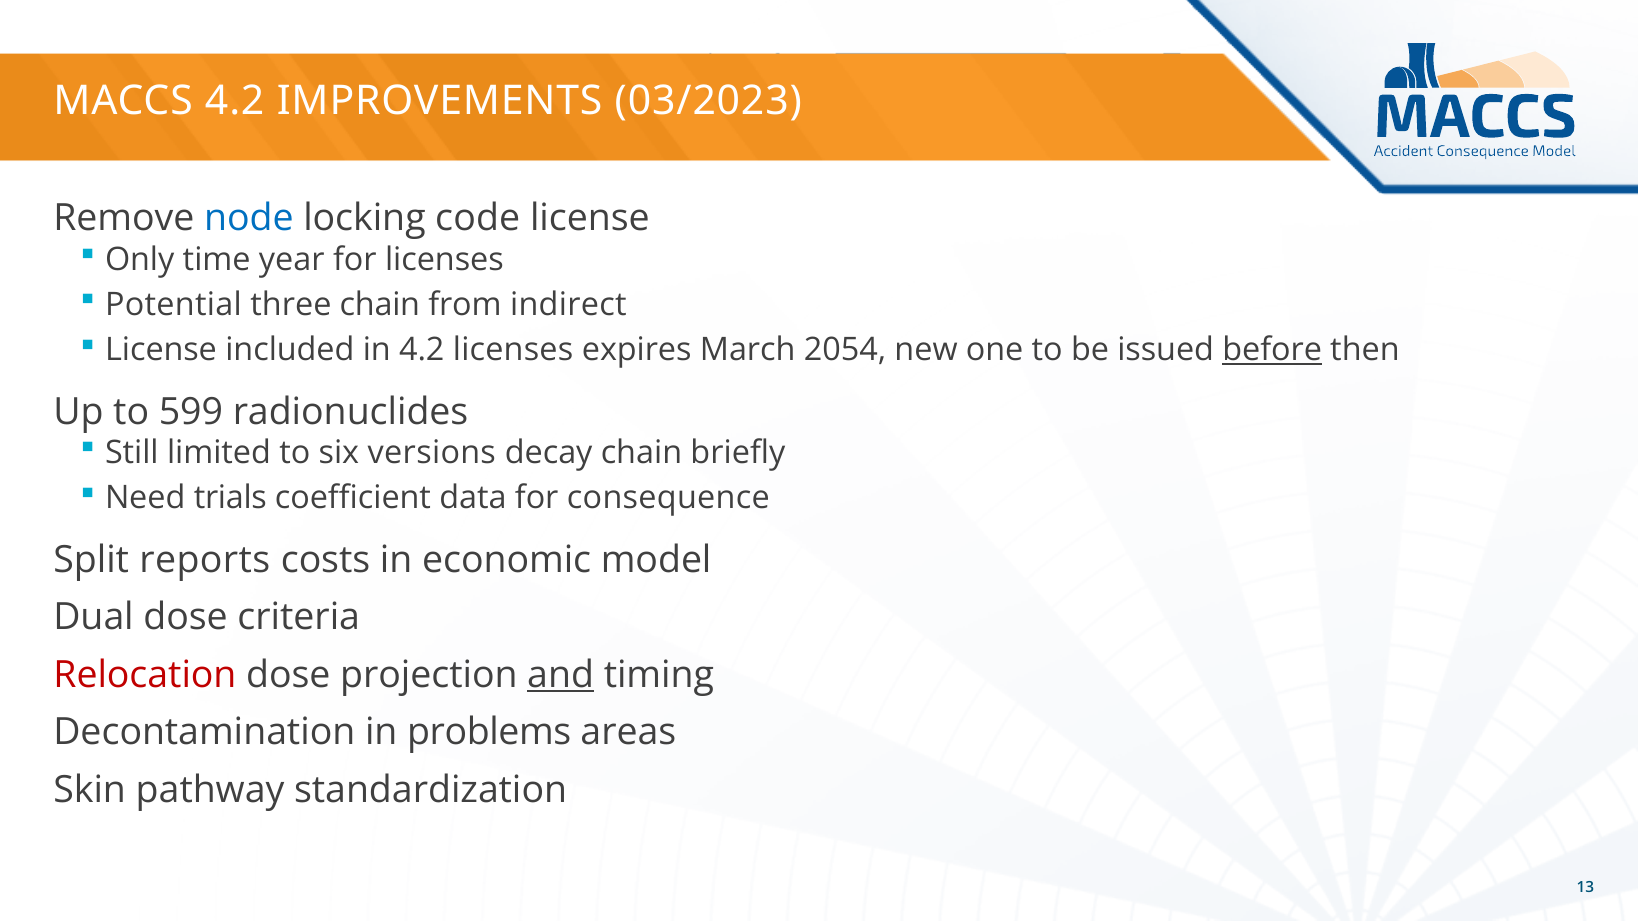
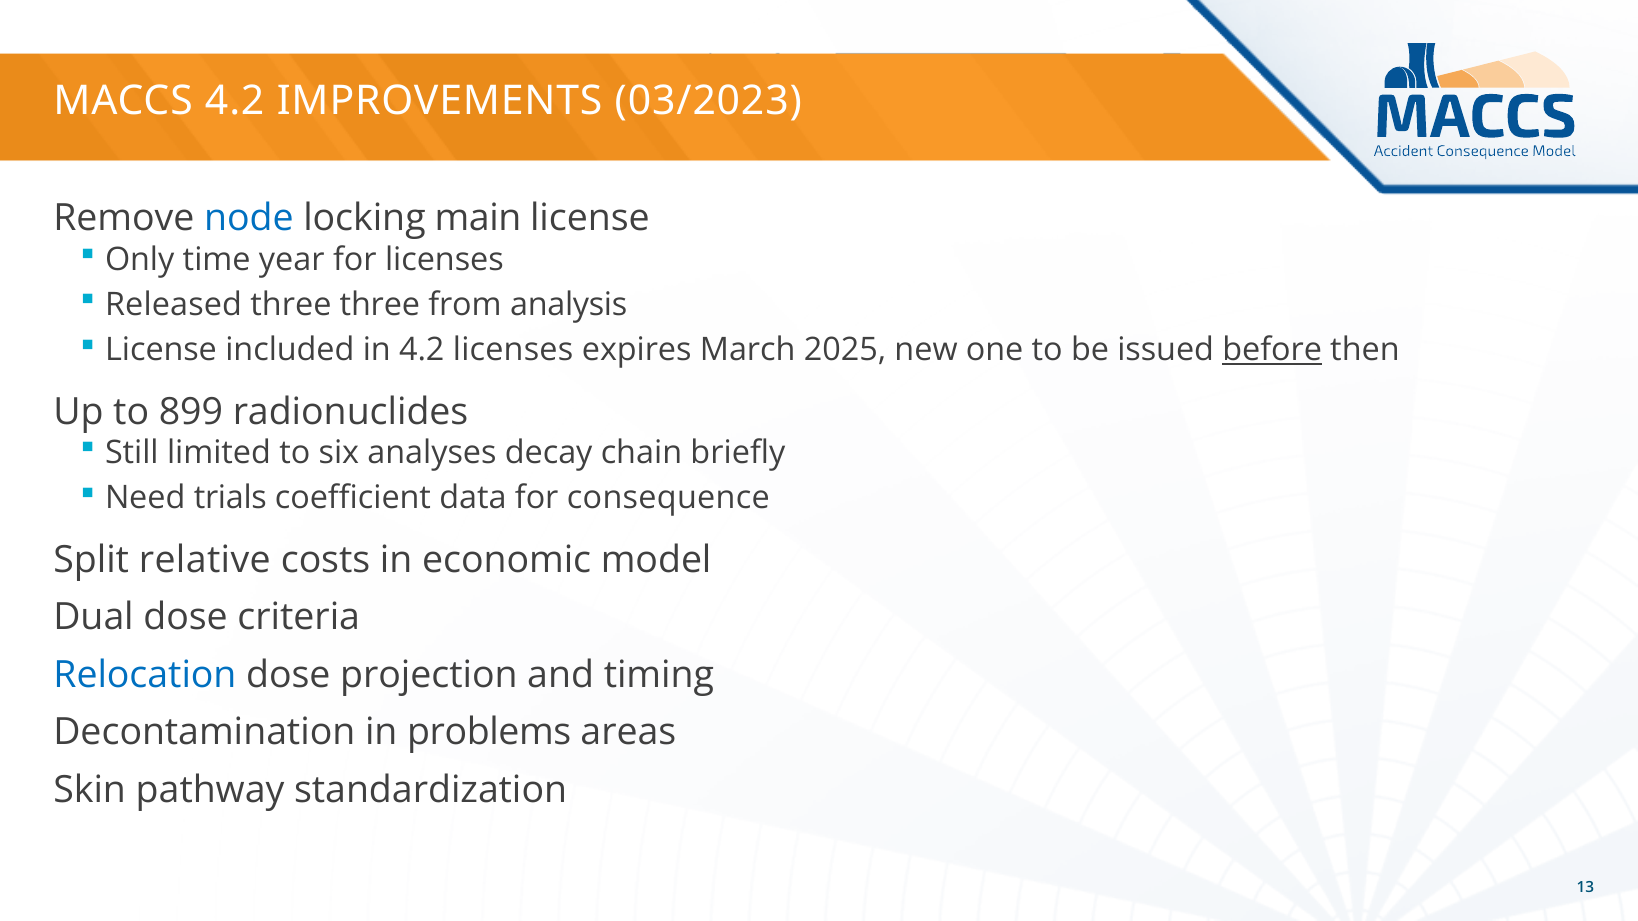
code: code -> main (478, 219)
Potential: Potential -> Released (174, 305)
three chain: chain -> three (380, 305)
indirect: indirect -> analysis (569, 305)
2054: 2054 -> 2025 (845, 350)
599: 599 -> 899 (191, 412)
versions: versions -> analyses (432, 453)
reports: reports -> relative (205, 560)
Relocation colour: red -> blue (145, 675)
and underline: present -> none (561, 675)
